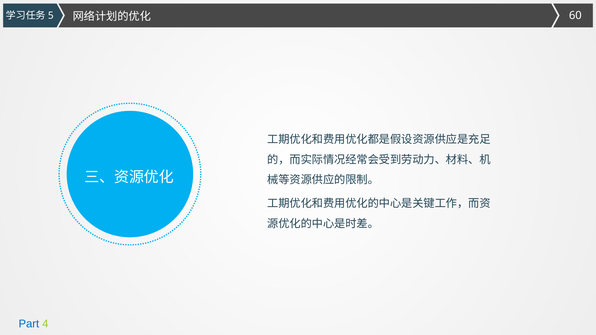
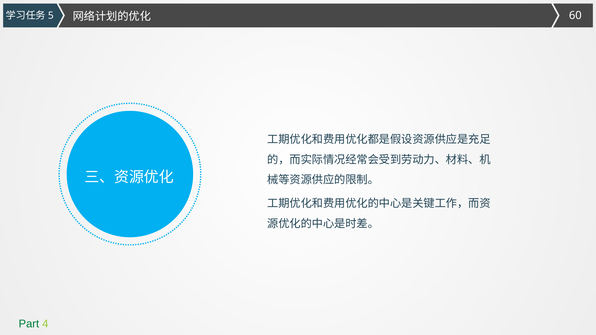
Part colour: blue -> green (29, 324)
